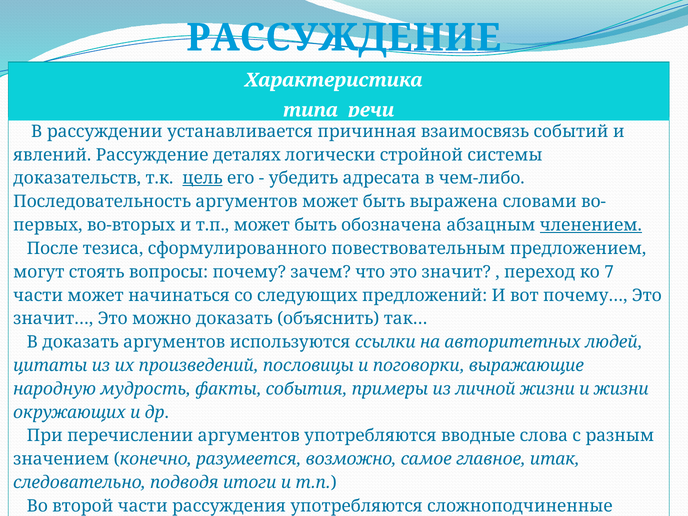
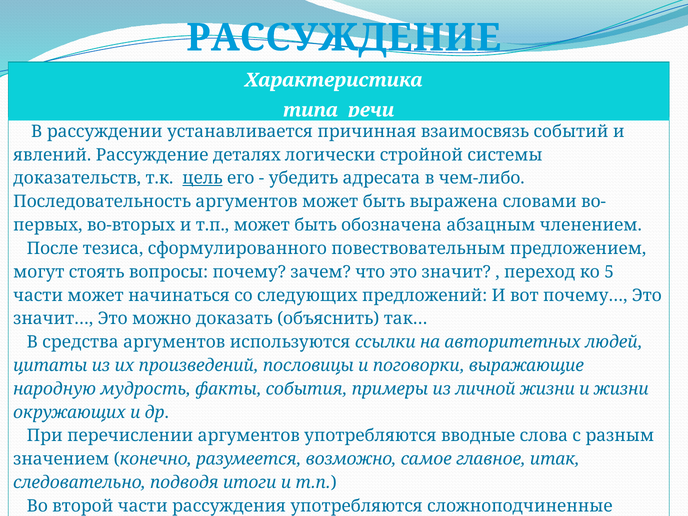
членением underline: present -> none (591, 225)
7: 7 -> 5 (609, 272)
В доказать: доказать -> средства (80, 342)
